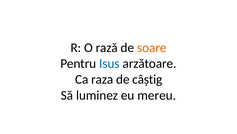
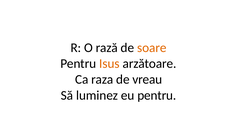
Isus colour: blue -> orange (109, 63)
câștig: câștig -> vreau (147, 79)
eu mereu: mereu -> pentru (157, 95)
